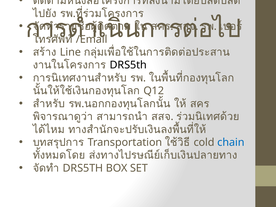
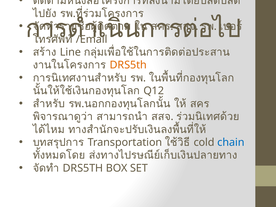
DRS5th colour: black -> orange (128, 65)
